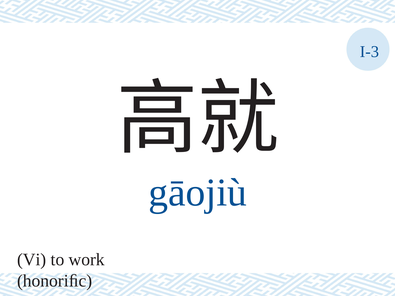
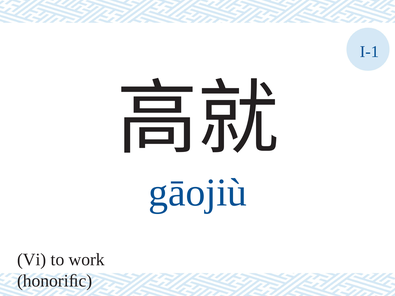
I-3: I-3 -> I-1 (369, 52)
